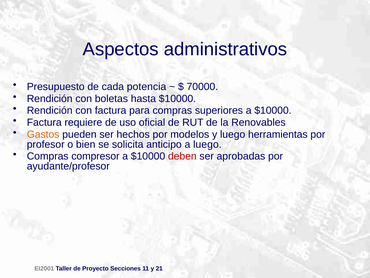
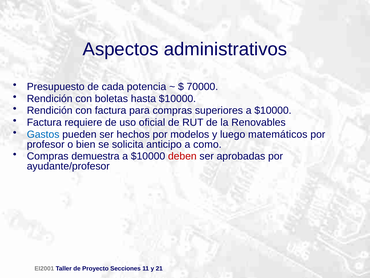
Gastos colour: orange -> blue (43, 134)
herramientas: herramientas -> matemáticos (278, 134)
a luego: luego -> como (207, 144)
compresor: compresor -> demuestra (95, 156)
